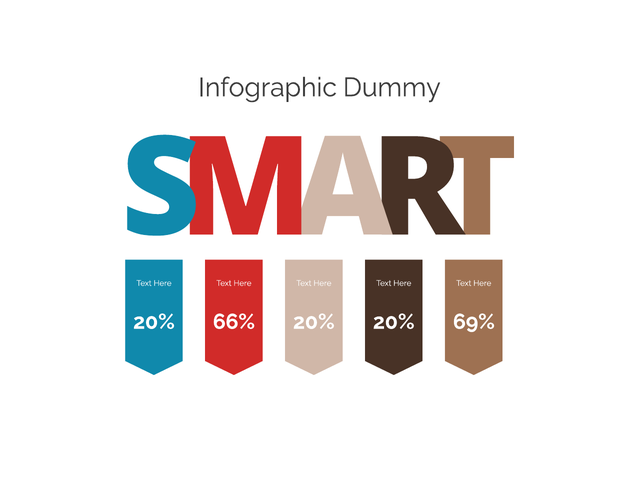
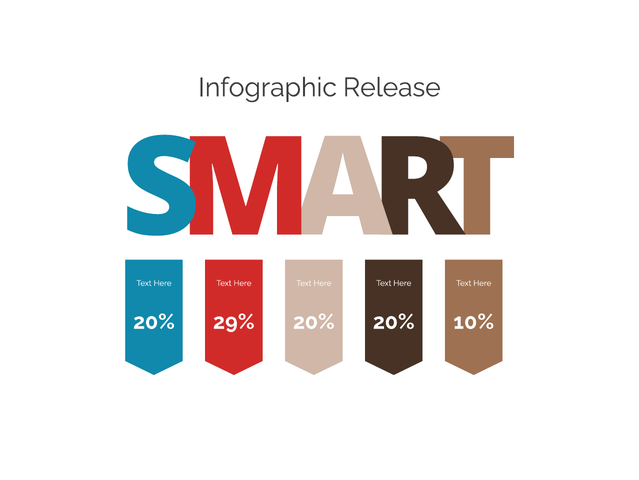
Dummy: Dummy -> Release (392, 87)
66%: 66% -> 29% (234, 321)
69%: 69% -> 10% (474, 321)
